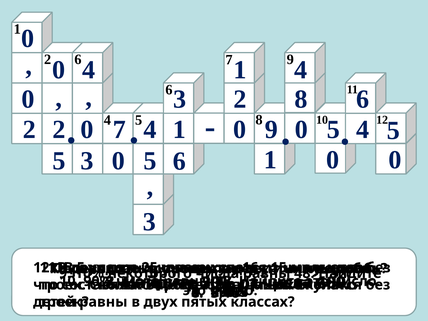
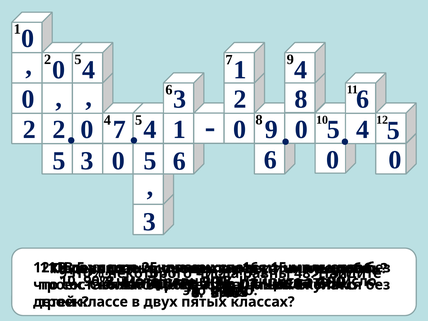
2 6: 6 -> 5 (78, 60)
3 1: 1 -> 6 (270, 160)
равны: равны -> классе (103, 302)
